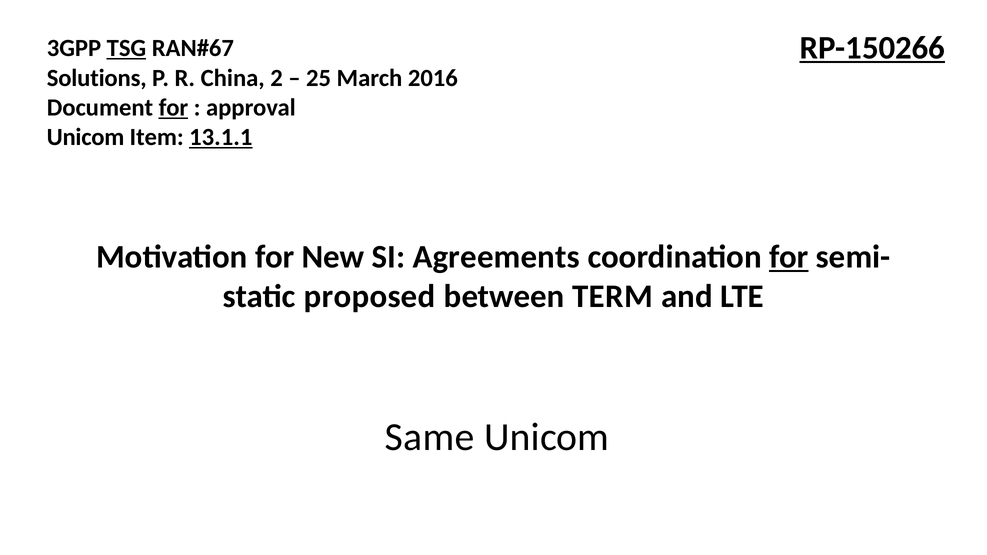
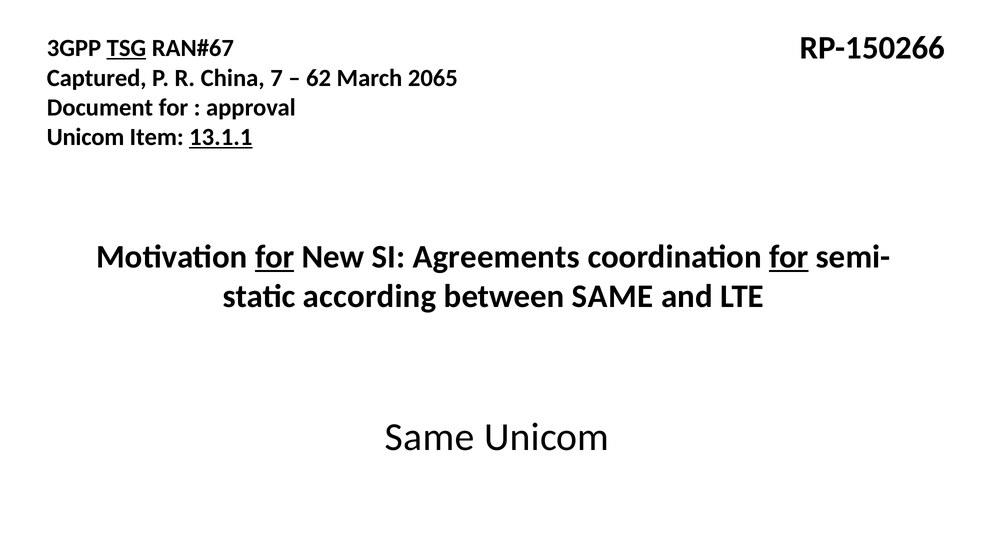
RP-150266 underline: present -> none (872, 48)
Solutions: Solutions -> Captured (97, 78)
2: 2 -> 7 (277, 78)
25: 25 -> 62 (319, 78)
2016: 2016 -> 2065 (433, 78)
for underline: present -> none (173, 107)
for underline: none -> present (275, 257)
proposed: proposed -> according (370, 297)
between TERM: TERM -> SAME (613, 297)
